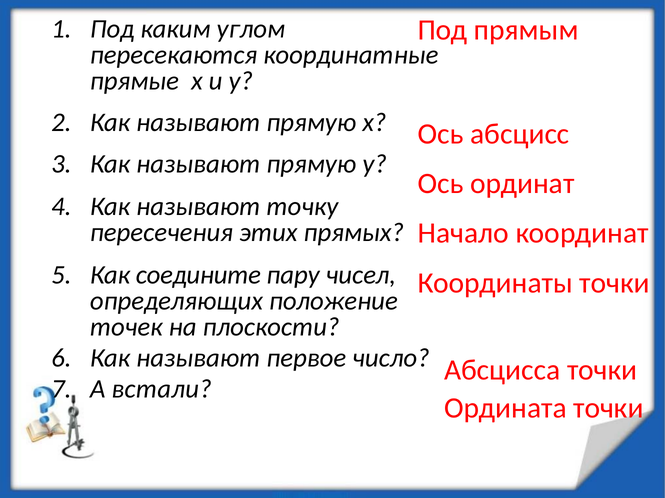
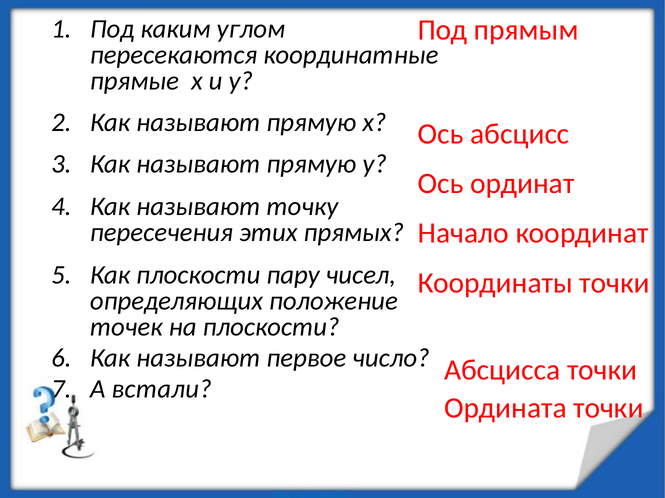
Как соедините: соедините -> плоскости (198, 275)
